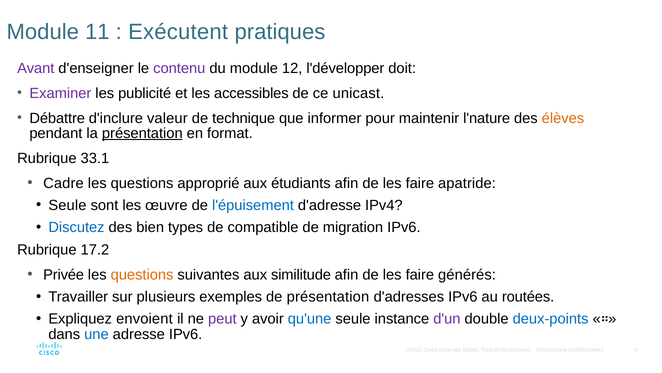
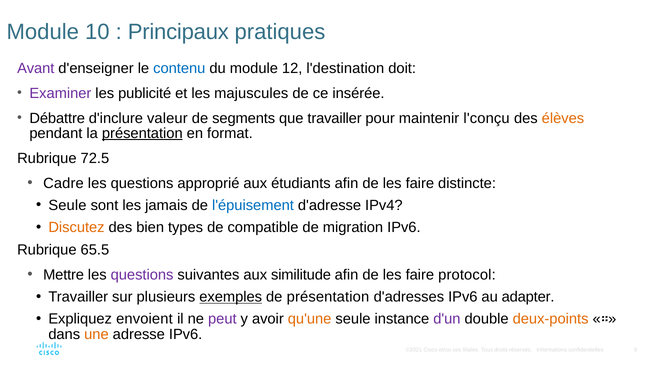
11: 11 -> 10 (97, 32)
Exécutent: Exécutent -> Principaux (178, 32)
contenu colour: purple -> blue (179, 68)
l'développer: l'développer -> l'destination (345, 68)
accessibles: accessibles -> majuscules (251, 93)
unicast: unicast -> insérée (358, 93)
technique: technique -> segments (244, 118)
que informer: informer -> travailler (335, 118)
l'nature: l'nature -> l'conçu (487, 118)
33.1: 33.1 -> 72.5 (95, 158)
apatride: apatride -> distincte (467, 183)
œuvre: œuvre -> jamais (166, 205)
Discutez colour: blue -> orange (76, 227)
17.2: 17.2 -> 65.5 (95, 249)
Privée: Privée -> Mettre (64, 274)
questions colour: orange -> purple (142, 274)
générés: générés -> protocol (467, 274)
exemples underline: none -> present (231, 296)
routées: routées -> adapter (528, 296)
qu'une colour: blue -> orange (310, 319)
deux-points colour: blue -> orange (551, 319)
une colour: blue -> orange (96, 334)
